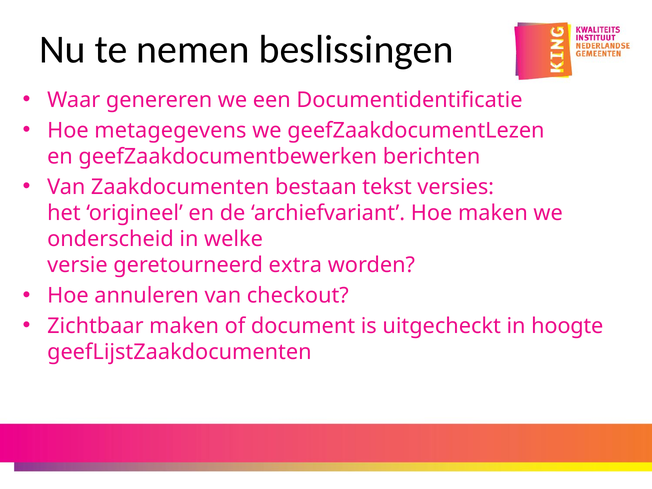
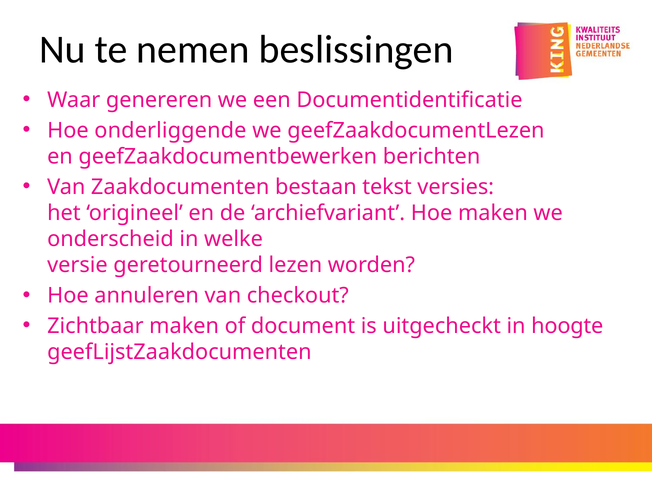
metagegevens: metagegevens -> onderliggende (170, 130)
extra: extra -> lezen (295, 265)
